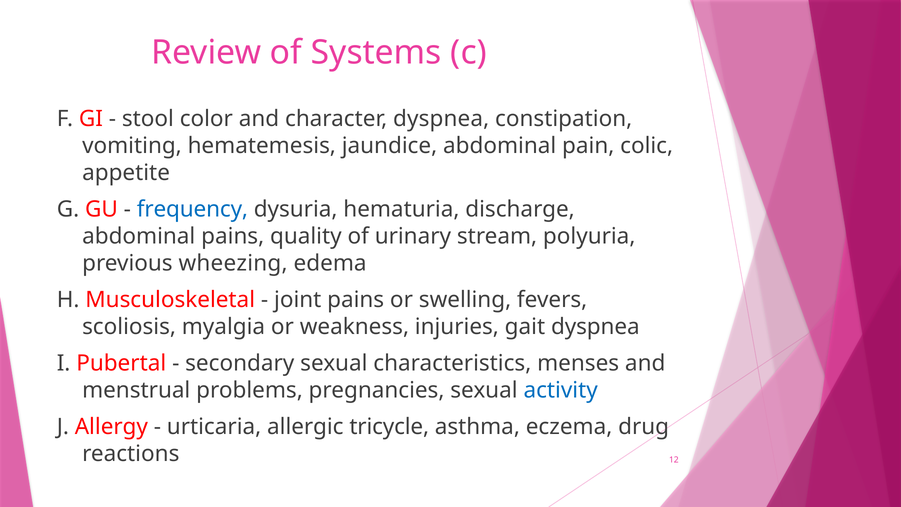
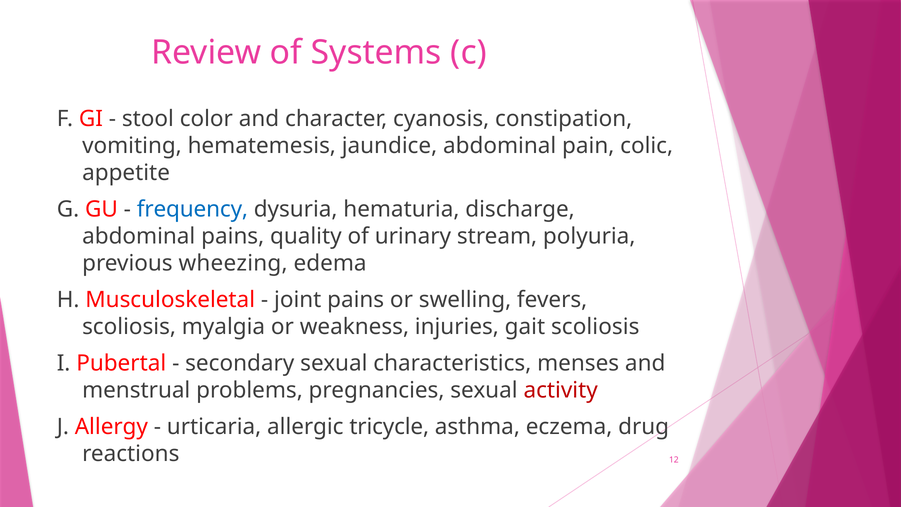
character dyspnea: dyspnea -> cyanosis (441, 119)
gait dyspnea: dyspnea -> scoliosis (595, 327)
activity colour: blue -> red (561, 390)
